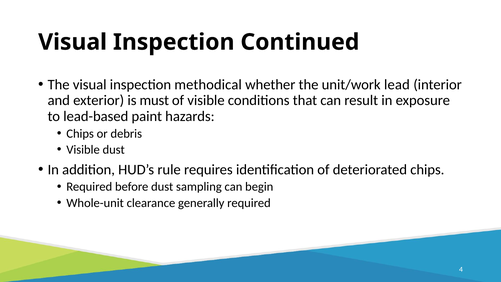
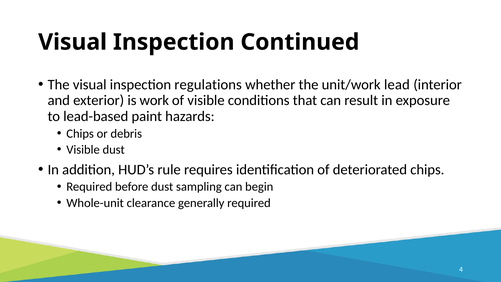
methodical: methodical -> regulations (208, 85)
must: must -> work (154, 100)
